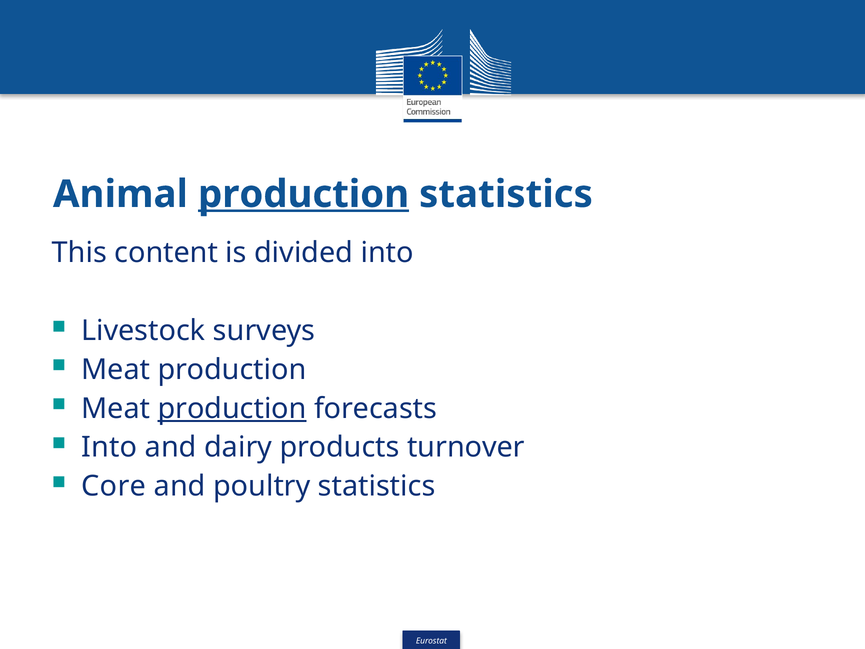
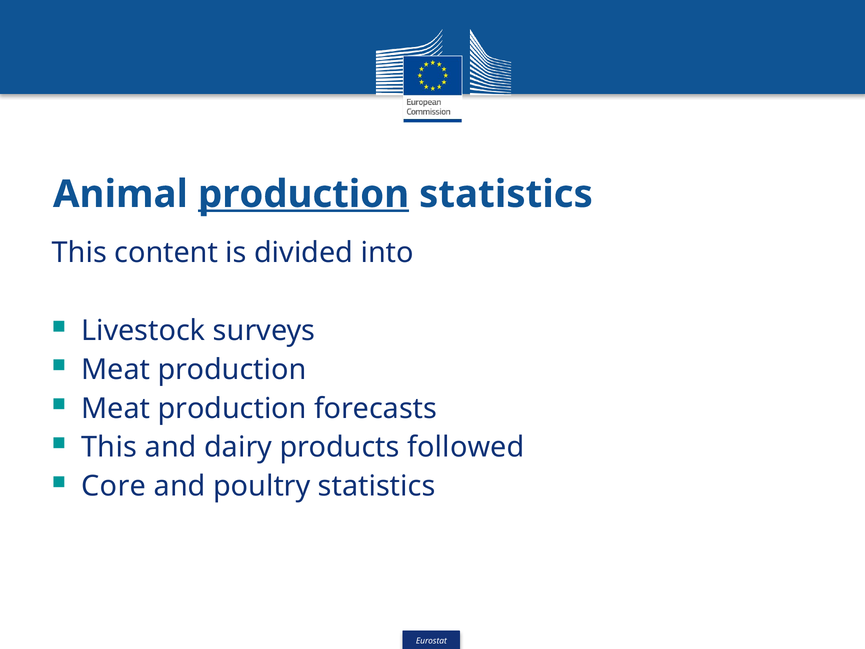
production underline: present -> none (232, 408)
Into: Into -> This (109, 447)
turnover: turnover -> followed (466, 447)
